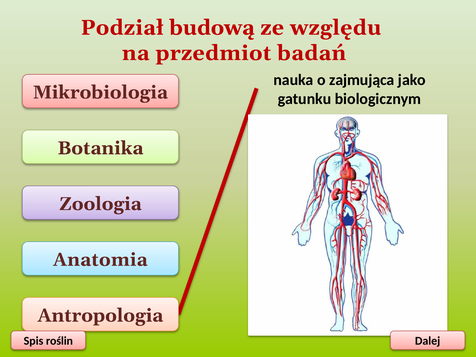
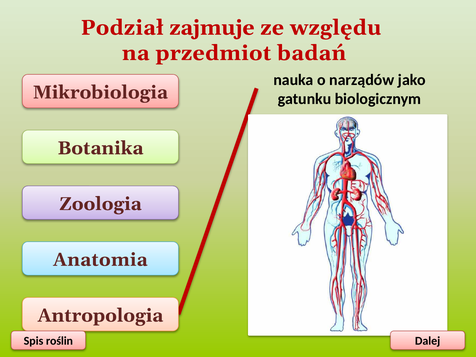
budową: budową -> zajmuje (212, 28)
zajmująca: zajmująca -> narządów (362, 80)
